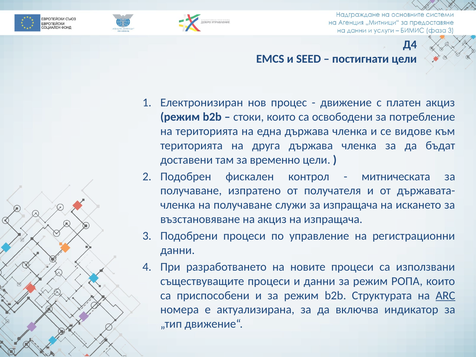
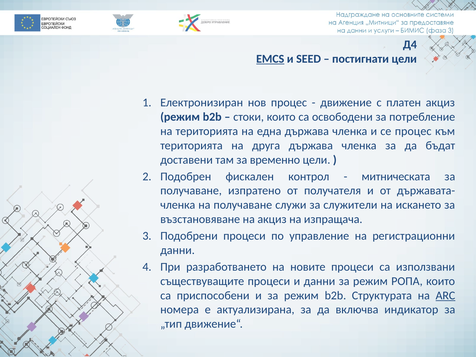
EMCS underline: none -> present (270, 59)
се видове: видове -> процес (413, 131)
за изпращача: изпращача -> служители (350, 205)
